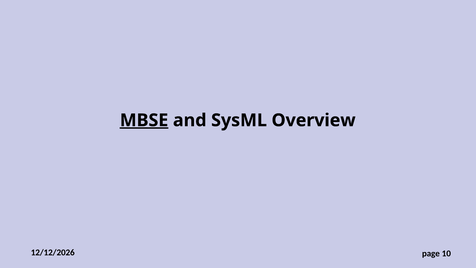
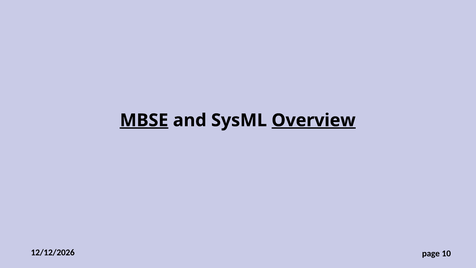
Overview underline: none -> present (314, 120)
